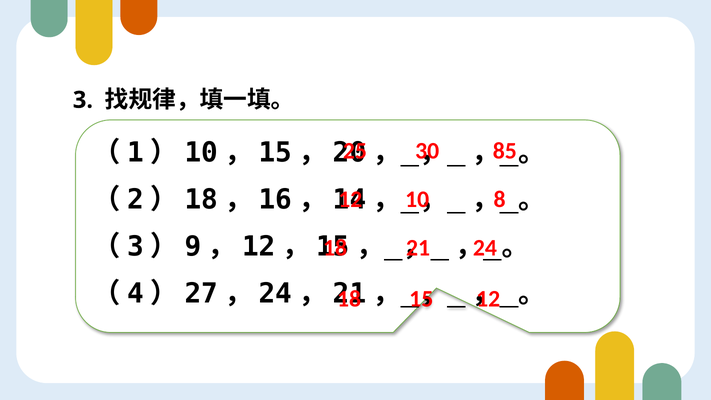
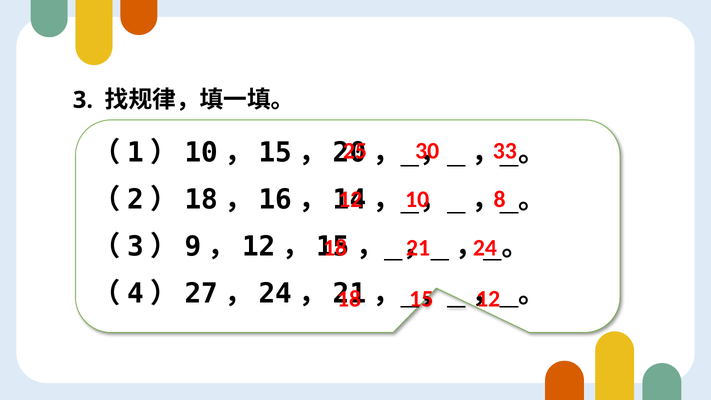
85: 85 -> 33 (505, 151)
